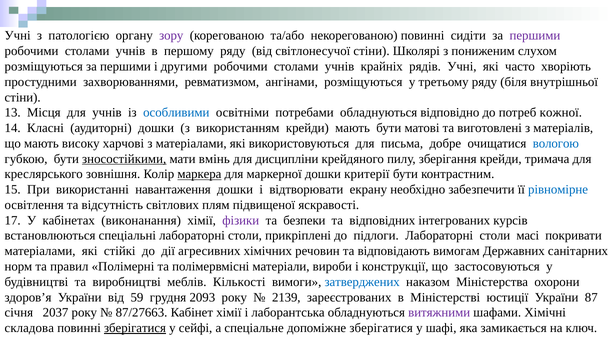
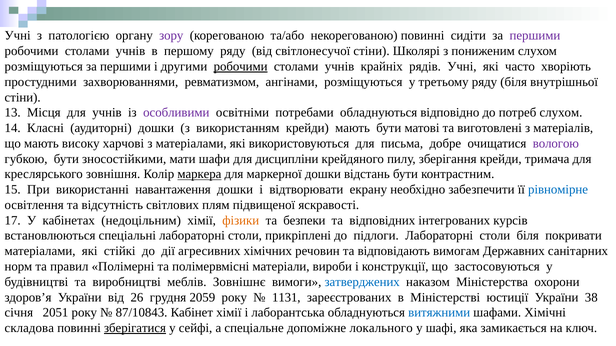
робочими underline: none -> present (241, 67)
особливими colour: blue -> purple (176, 113)
потреб кожної: кожної -> слухом (561, 113)
вологою colour: blue -> purple (556, 144)
зносостійкими underline: present -> none (124, 159)
вмінь: вмінь -> шафи (214, 159)
критерії: критерії -> відстань (367, 174)
виконанання: виконанання -> недоцільним (141, 221)
фізики colour: purple -> orange (241, 221)
столи масі: масі -> біля (528, 236)
Кількості: Кількості -> Зовнішнє (239, 282)
59: 59 -> 26 (137, 298)
2093: 2093 -> 2059 (202, 298)
2139: 2139 -> 1131 (286, 298)
87: 87 -> 38 (591, 298)
2037: 2037 -> 2051 (56, 313)
87/27663: 87/27663 -> 87/10843 (142, 313)
витяжними colour: purple -> blue (439, 313)
допоміжне зберігатися: зберігатися -> локального (381, 329)
